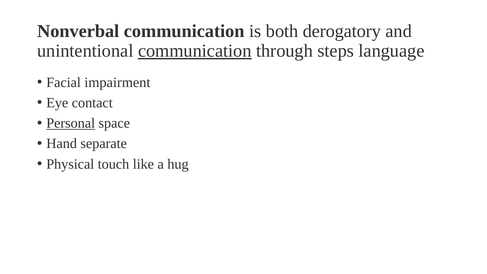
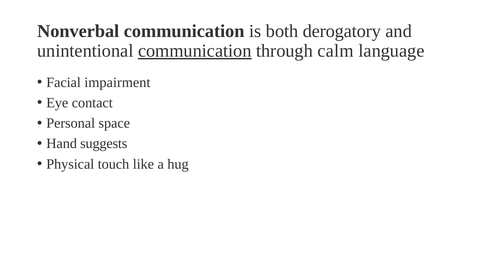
steps: steps -> calm (336, 51)
Personal underline: present -> none (71, 123)
separate: separate -> suggests (104, 144)
